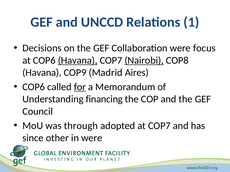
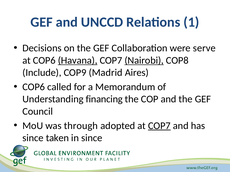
focus: focus -> serve (204, 48)
Havana: Havana -> Include (42, 73)
for underline: present -> none (80, 87)
COP7 underline: none -> present (159, 126)
other: other -> taken (57, 138)
in were: were -> since (92, 138)
